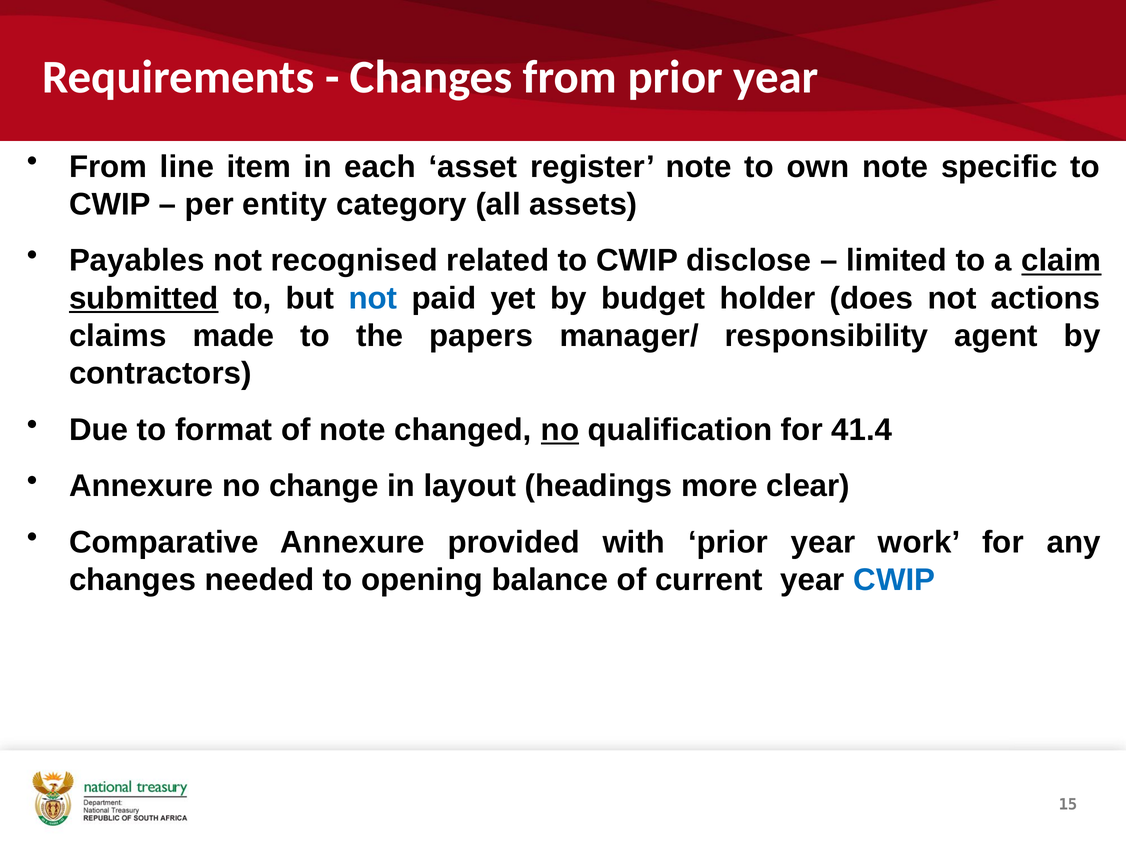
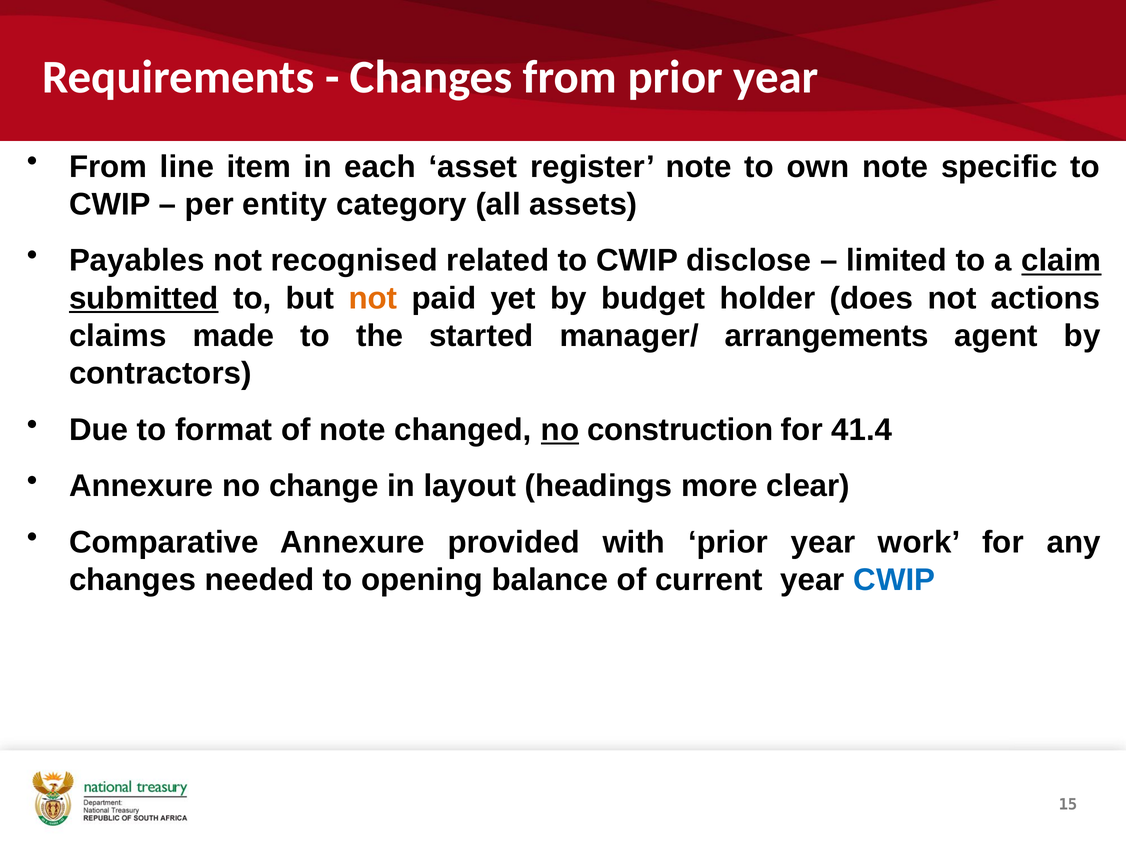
not colour: blue -> orange (373, 298)
papers: papers -> started (481, 336)
responsibility: responsibility -> arrangements (827, 336)
qualification: qualification -> construction (680, 429)
